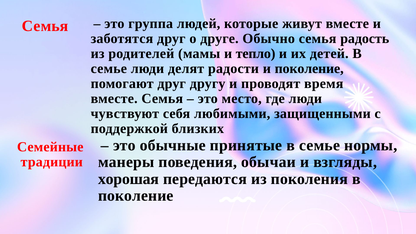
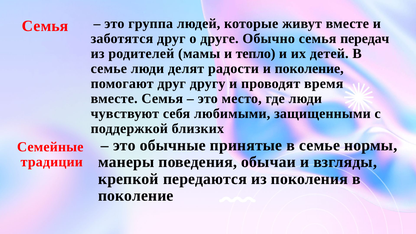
радость: радость -> передач (365, 39)
хорошая: хорошая -> крепкой (128, 179)
